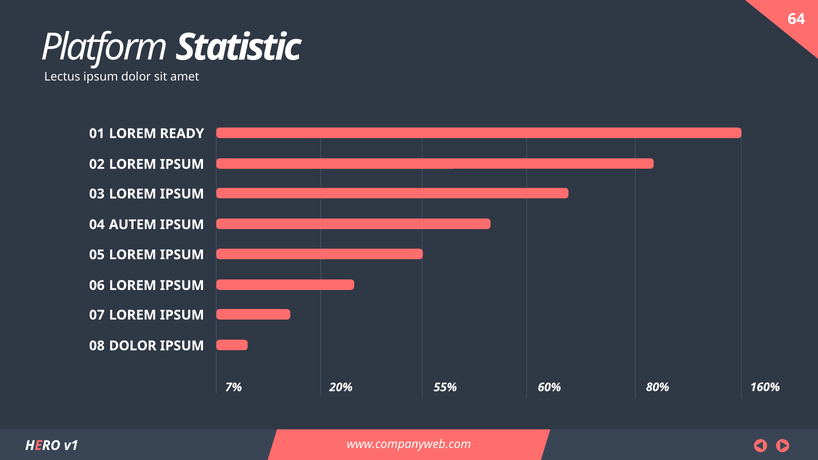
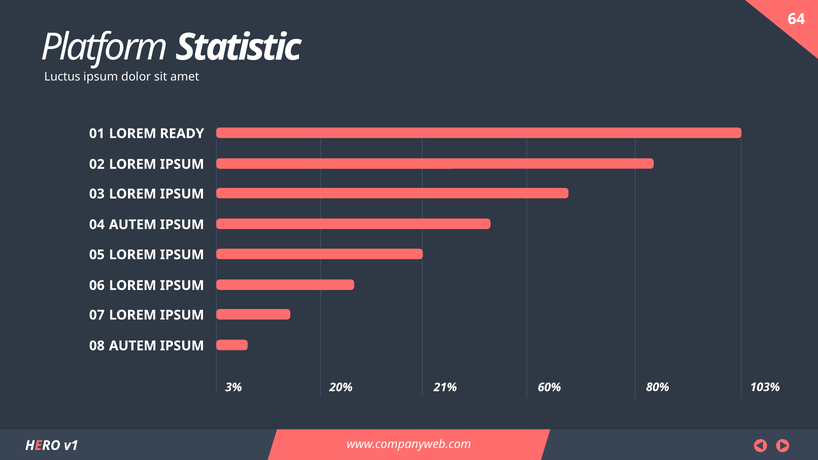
Lectus: Lectus -> Luctus (62, 77)
DOLOR: DOLOR -> AUTEM (133, 346)
7%: 7% -> 3% (234, 387)
55%: 55% -> 21% (445, 387)
160%: 160% -> 103% (765, 387)
